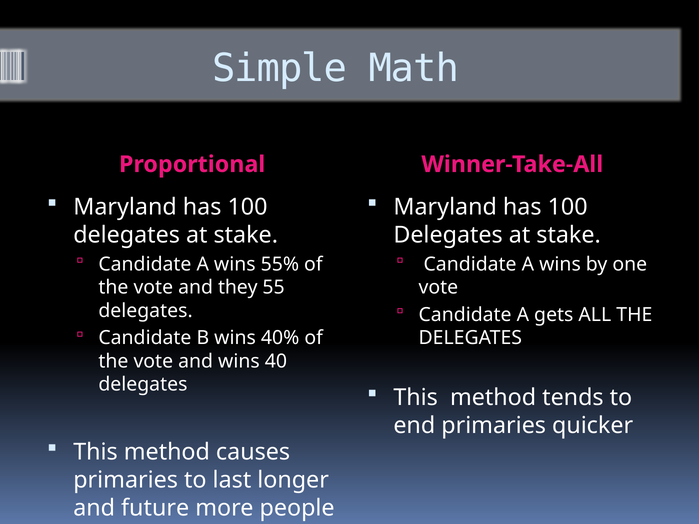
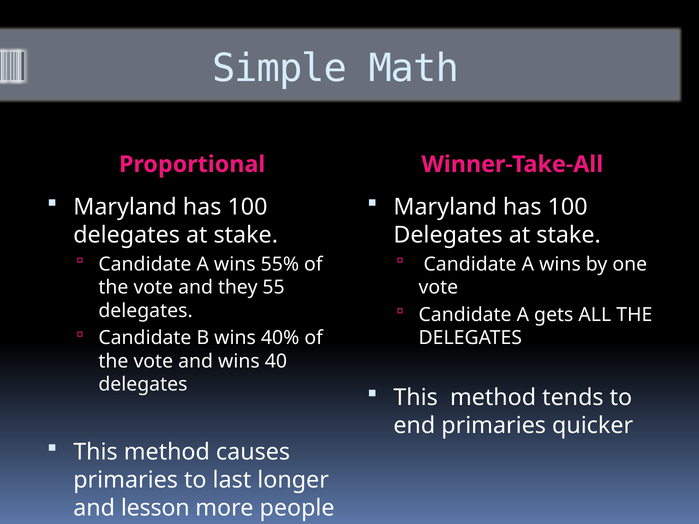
future: future -> lesson (155, 508)
